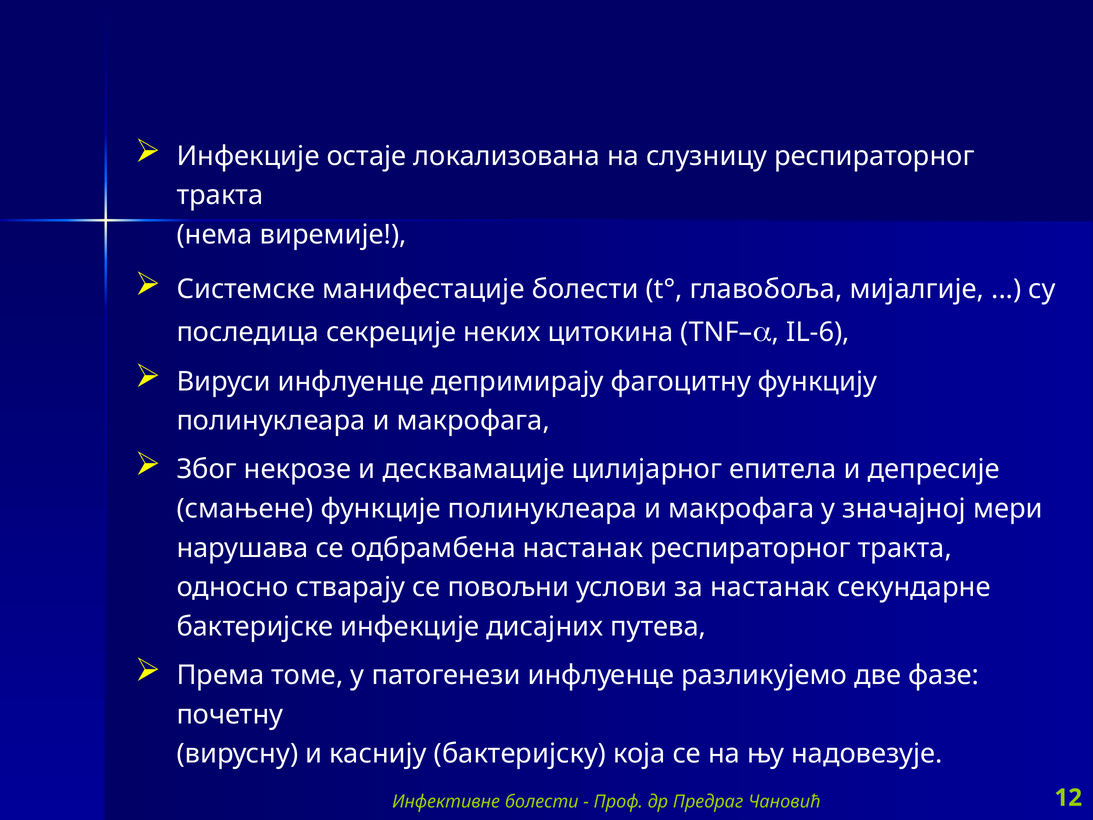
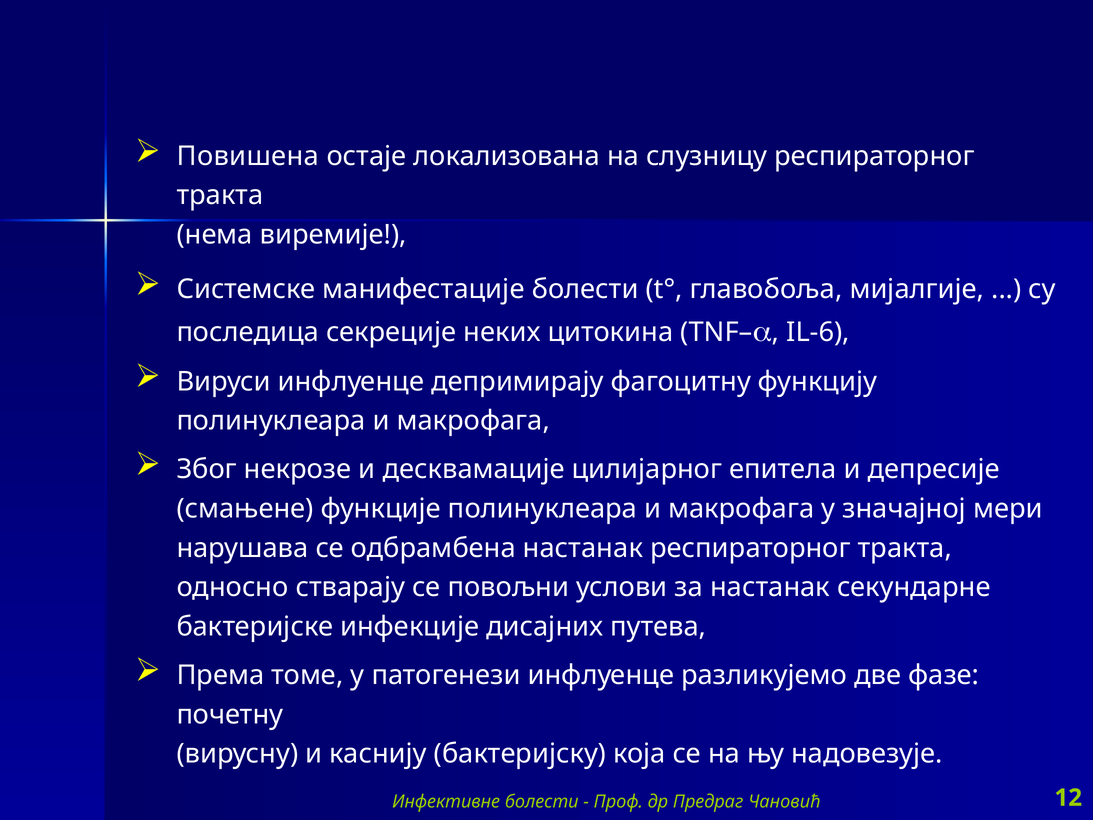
Инфекције: Инфекције -> Повишена (248, 156)
